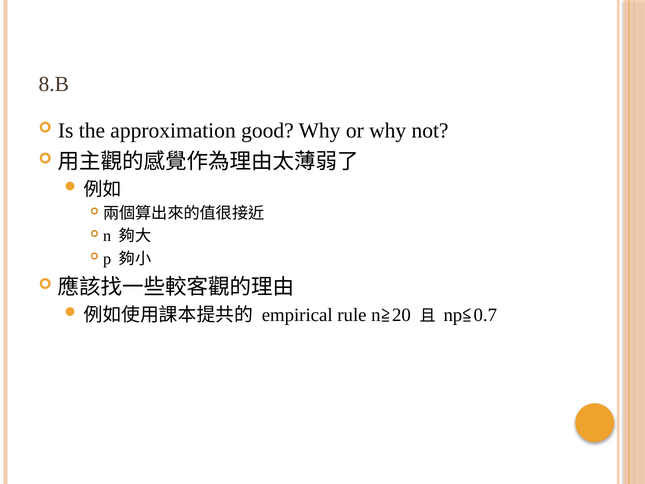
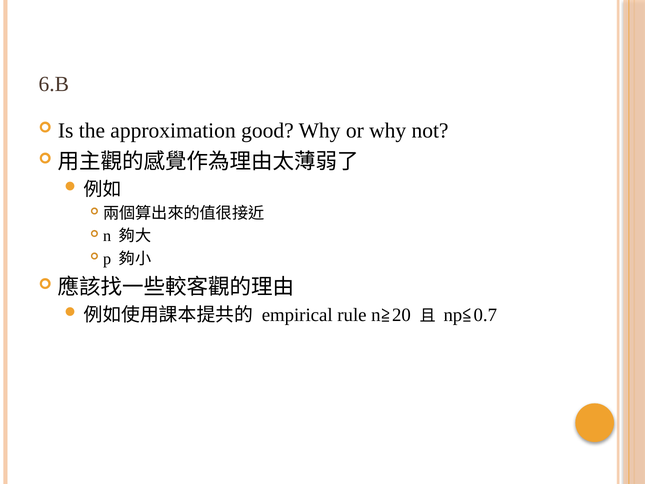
8.B: 8.B -> 6.B (54, 84)
